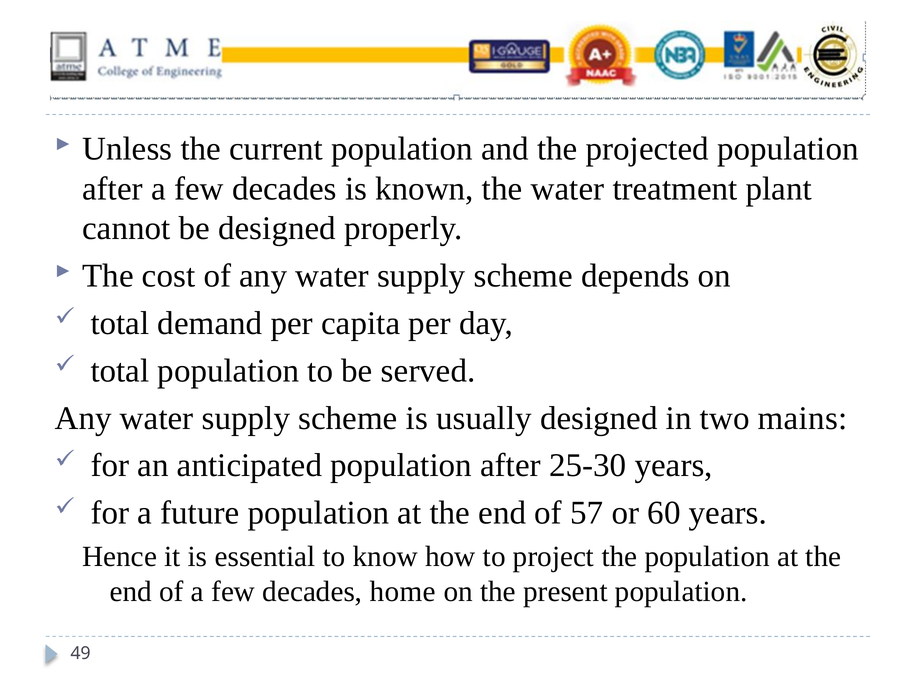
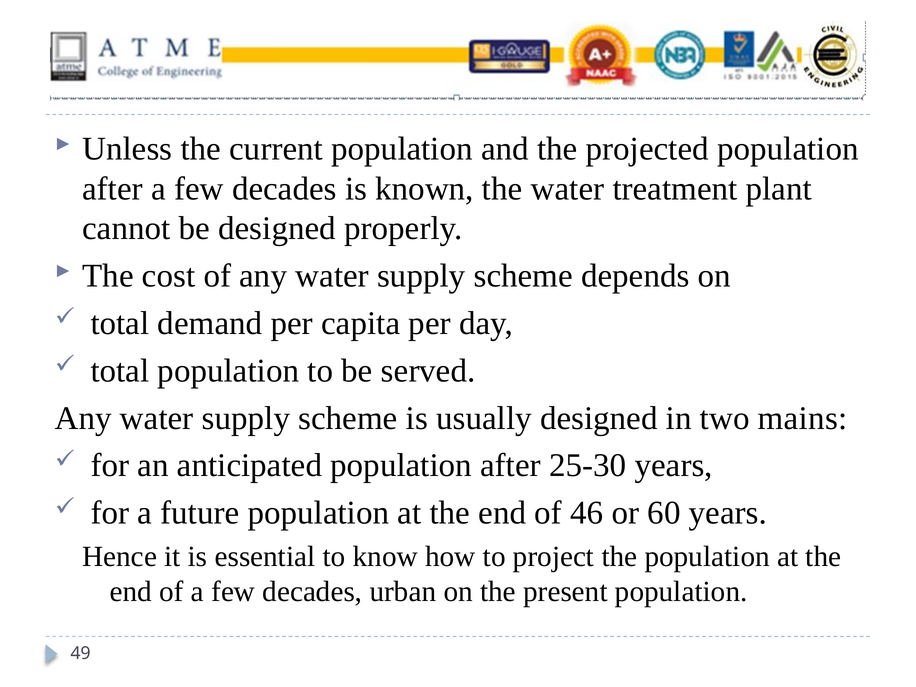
57: 57 -> 46 (587, 513)
home: home -> urban (403, 592)
